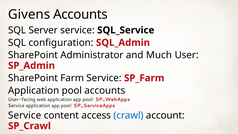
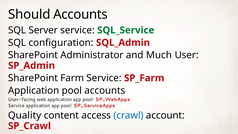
Givens: Givens -> Should (29, 14)
SQL_Service colour: black -> green (126, 30)
Service: Service -> Quality (25, 115)
